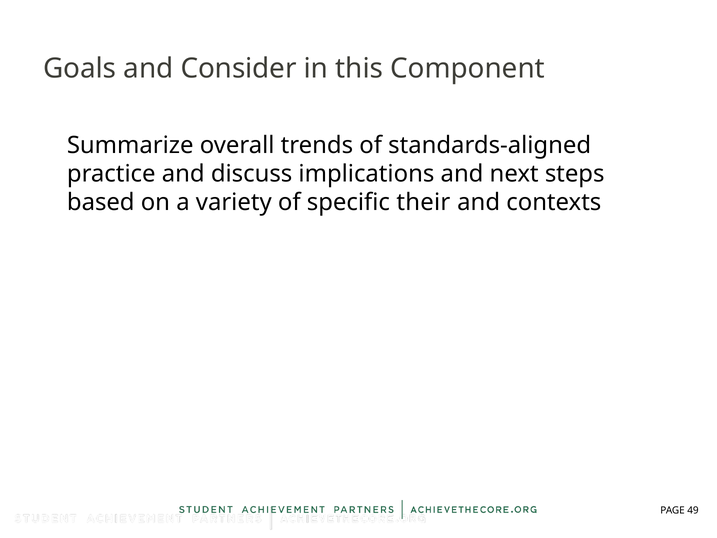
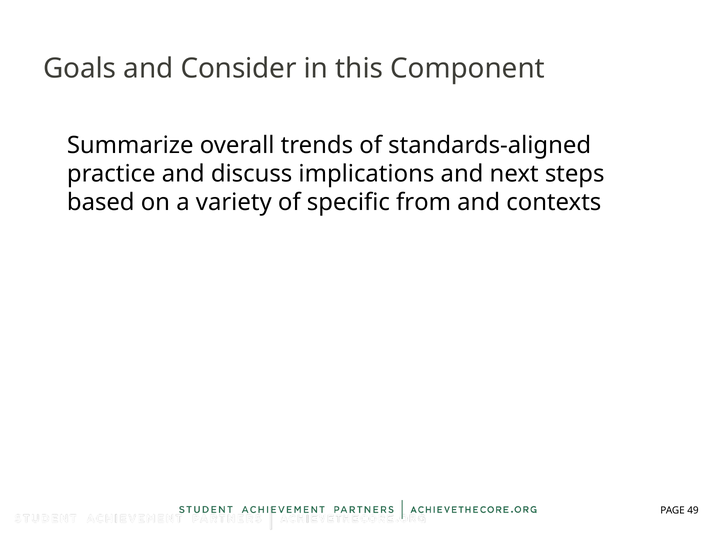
their: their -> from (424, 202)
